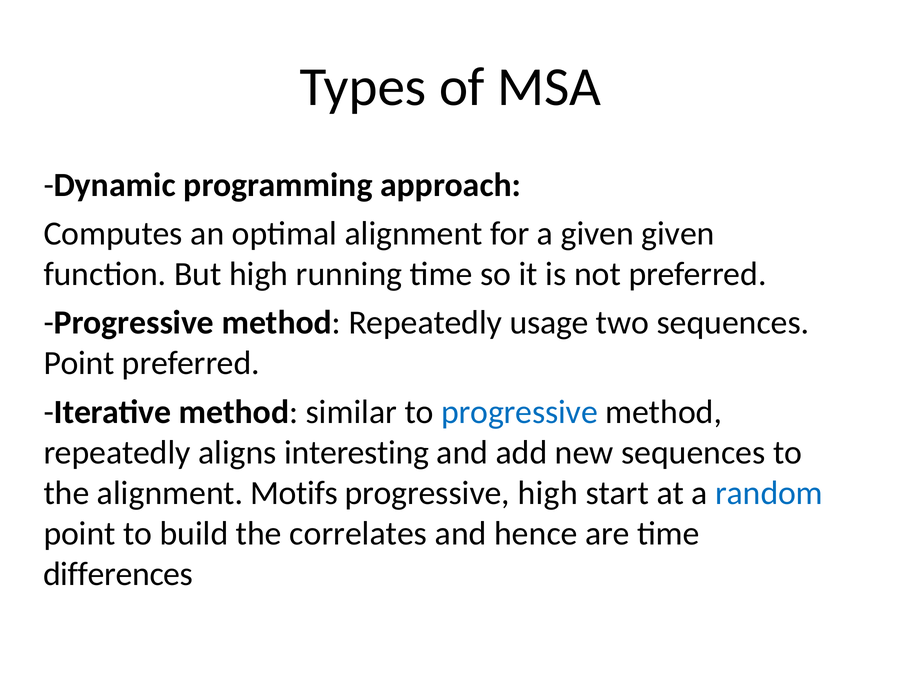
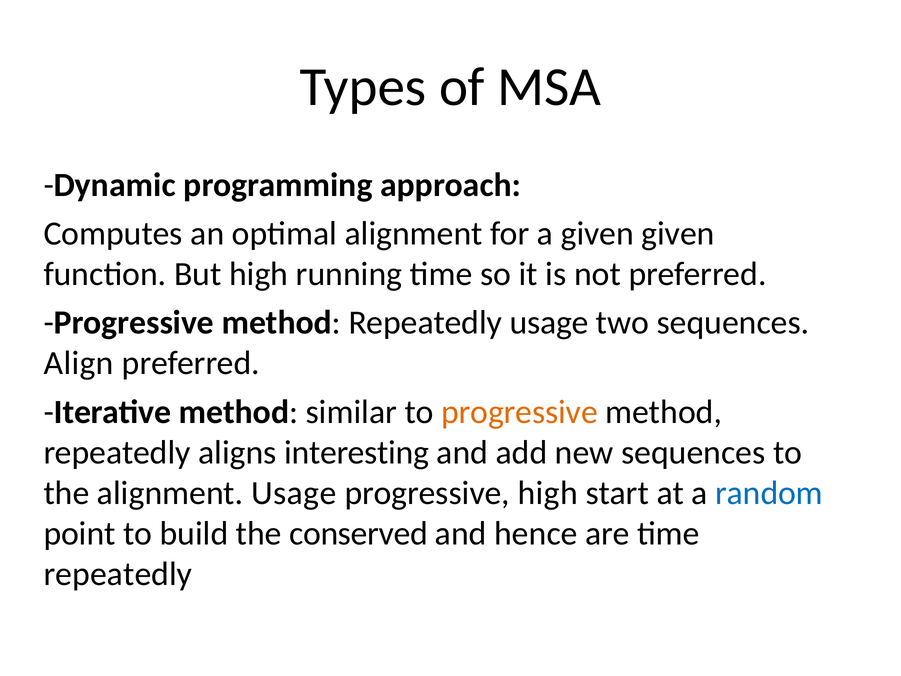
Point: Point -> Align (79, 363)
progressive colour: blue -> orange (519, 412)
alignment Motifs: Motifs -> Usage (294, 493)
correlates: correlates -> conserved (358, 534)
differences: differences -> repeatedly (118, 574)
